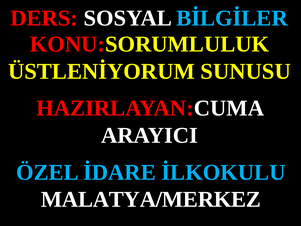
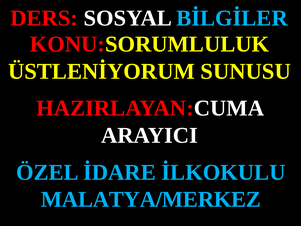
MALATYA/MERKEZ colour: white -> light blue (151, 199)
